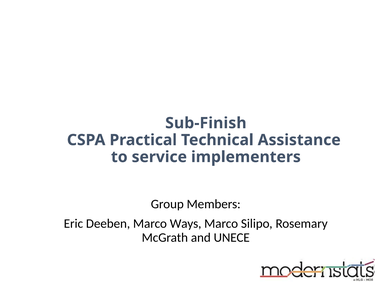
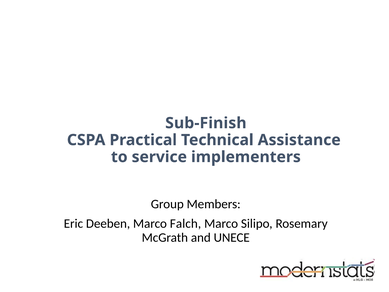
Ways: Ways -> Falch (185, 223)
